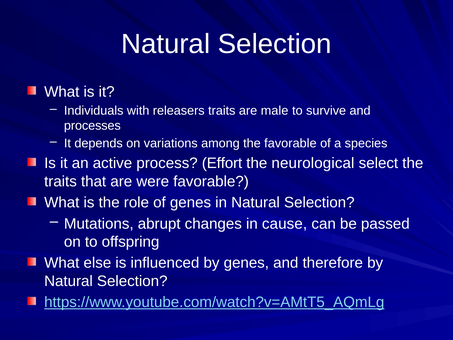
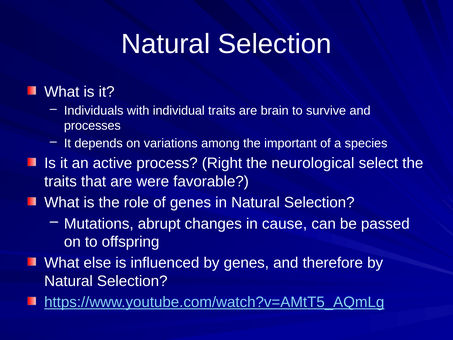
releasers: releasers -> individual (179, 111)
male: male -> brain (275, 111)
the favorable: favorable -> important (290, 143)
Effort: Effort -> Right (222, 163)
